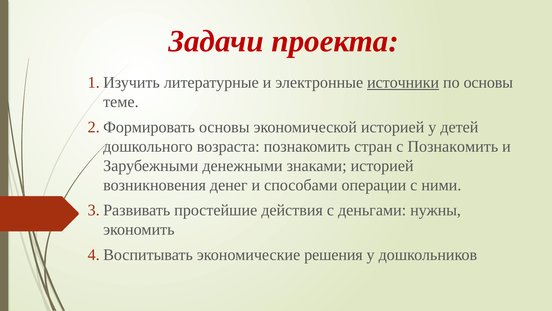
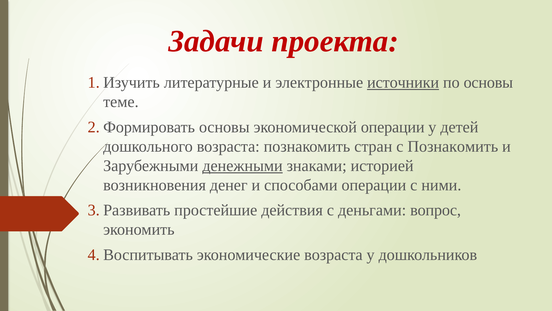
экономической историей: историей -> операции (393, 127)
денежными underline: none -> present (243, 166)
нужны: нужны -> вопрос (436, 210)
экономические решения: решения -> возраста (333, 254)
